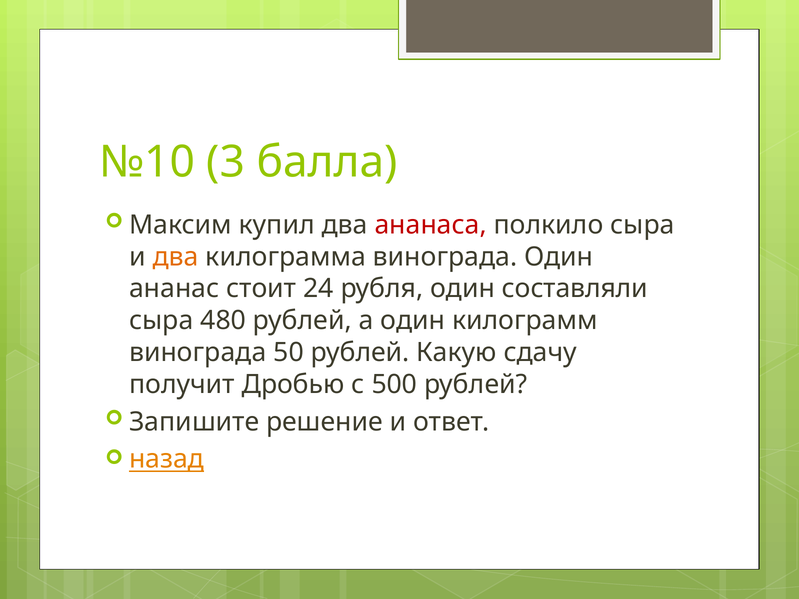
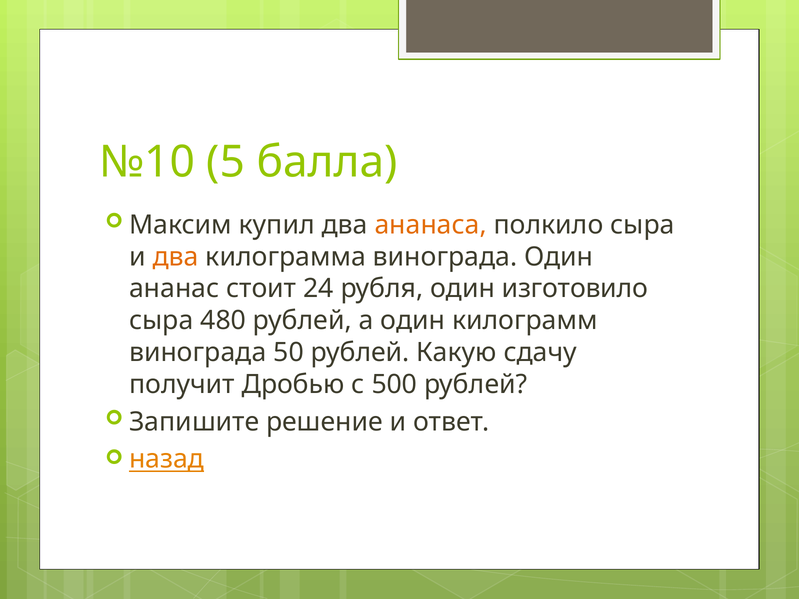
3: 3 -> 5 (226, 162)
ананаса colour: red -> orange (431, 225)
составляли: составляли -> изготовило (575, 289)
